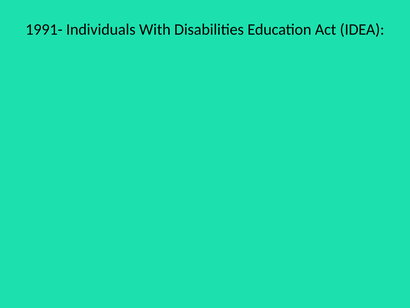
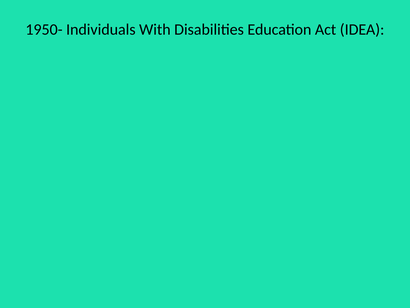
1991-: 1991- -> 1950- (44, 29)
